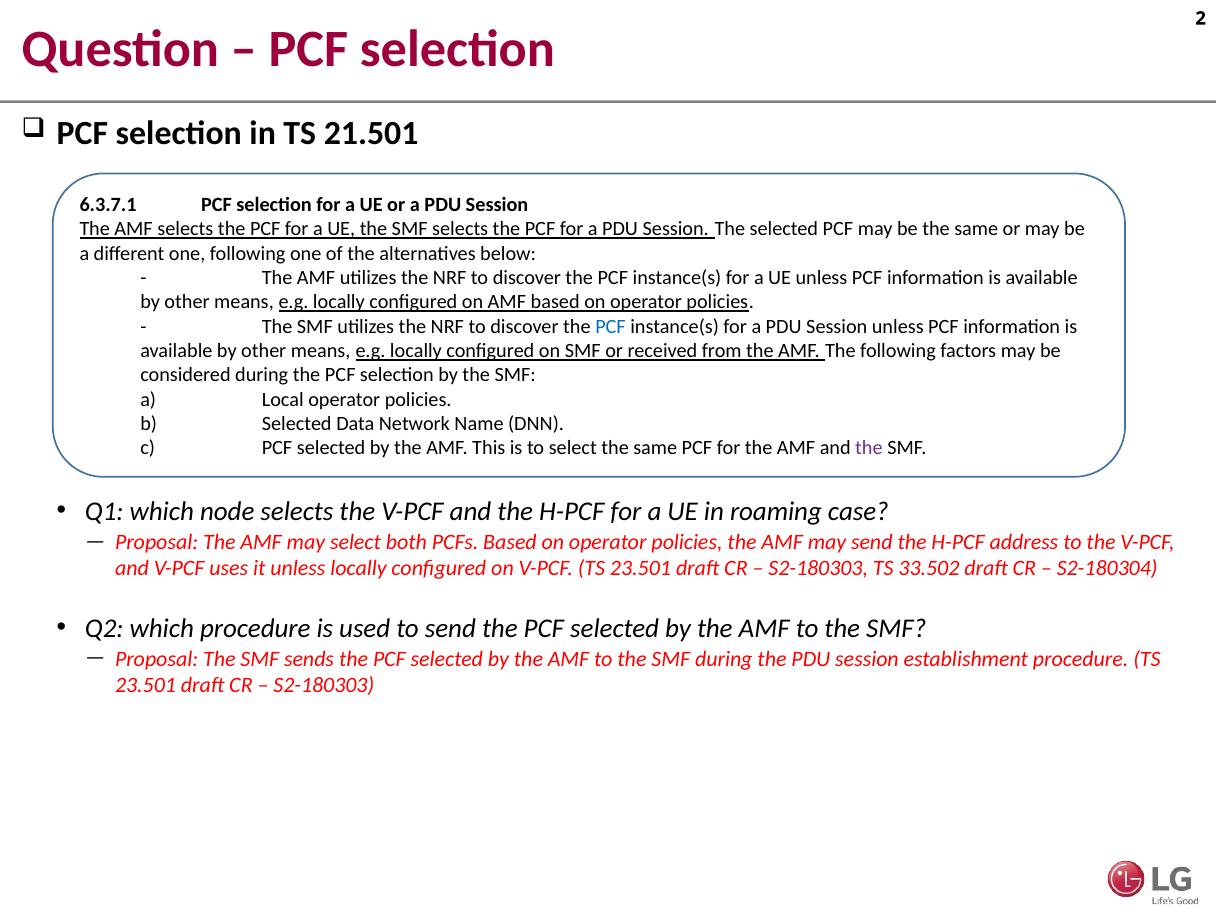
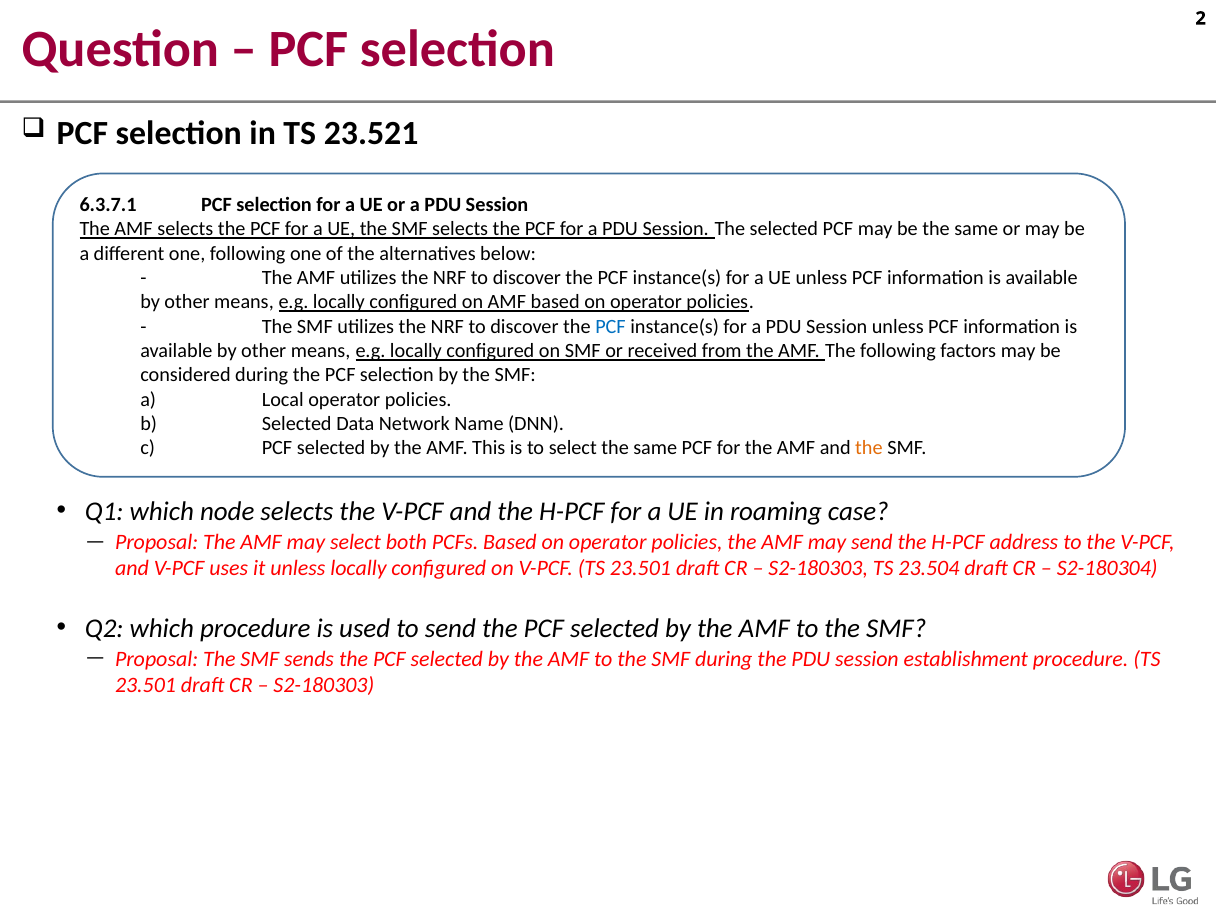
21.501: 21.501 -> 23.521 (371, 133)
the colour: purple -> orange (869, 448)
33.502: 33.502 -> 23.504 (929, 569)
